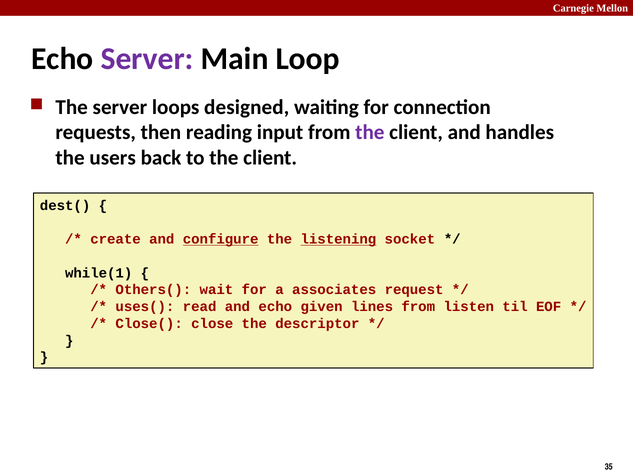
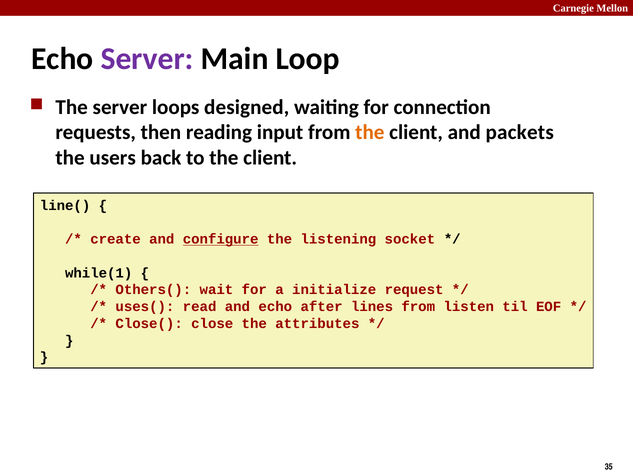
the colour: purple -> orange (370, 132)
handles: handles -> packets (520, 132)
dest(: dest( -> line( (65, 205)
listening underline: present -> none (338, 239)
associates: associates -> initialize (334, 290)
given: given -> after (322, 307)
descriptor: descriptor -> attributes (317, 323)
